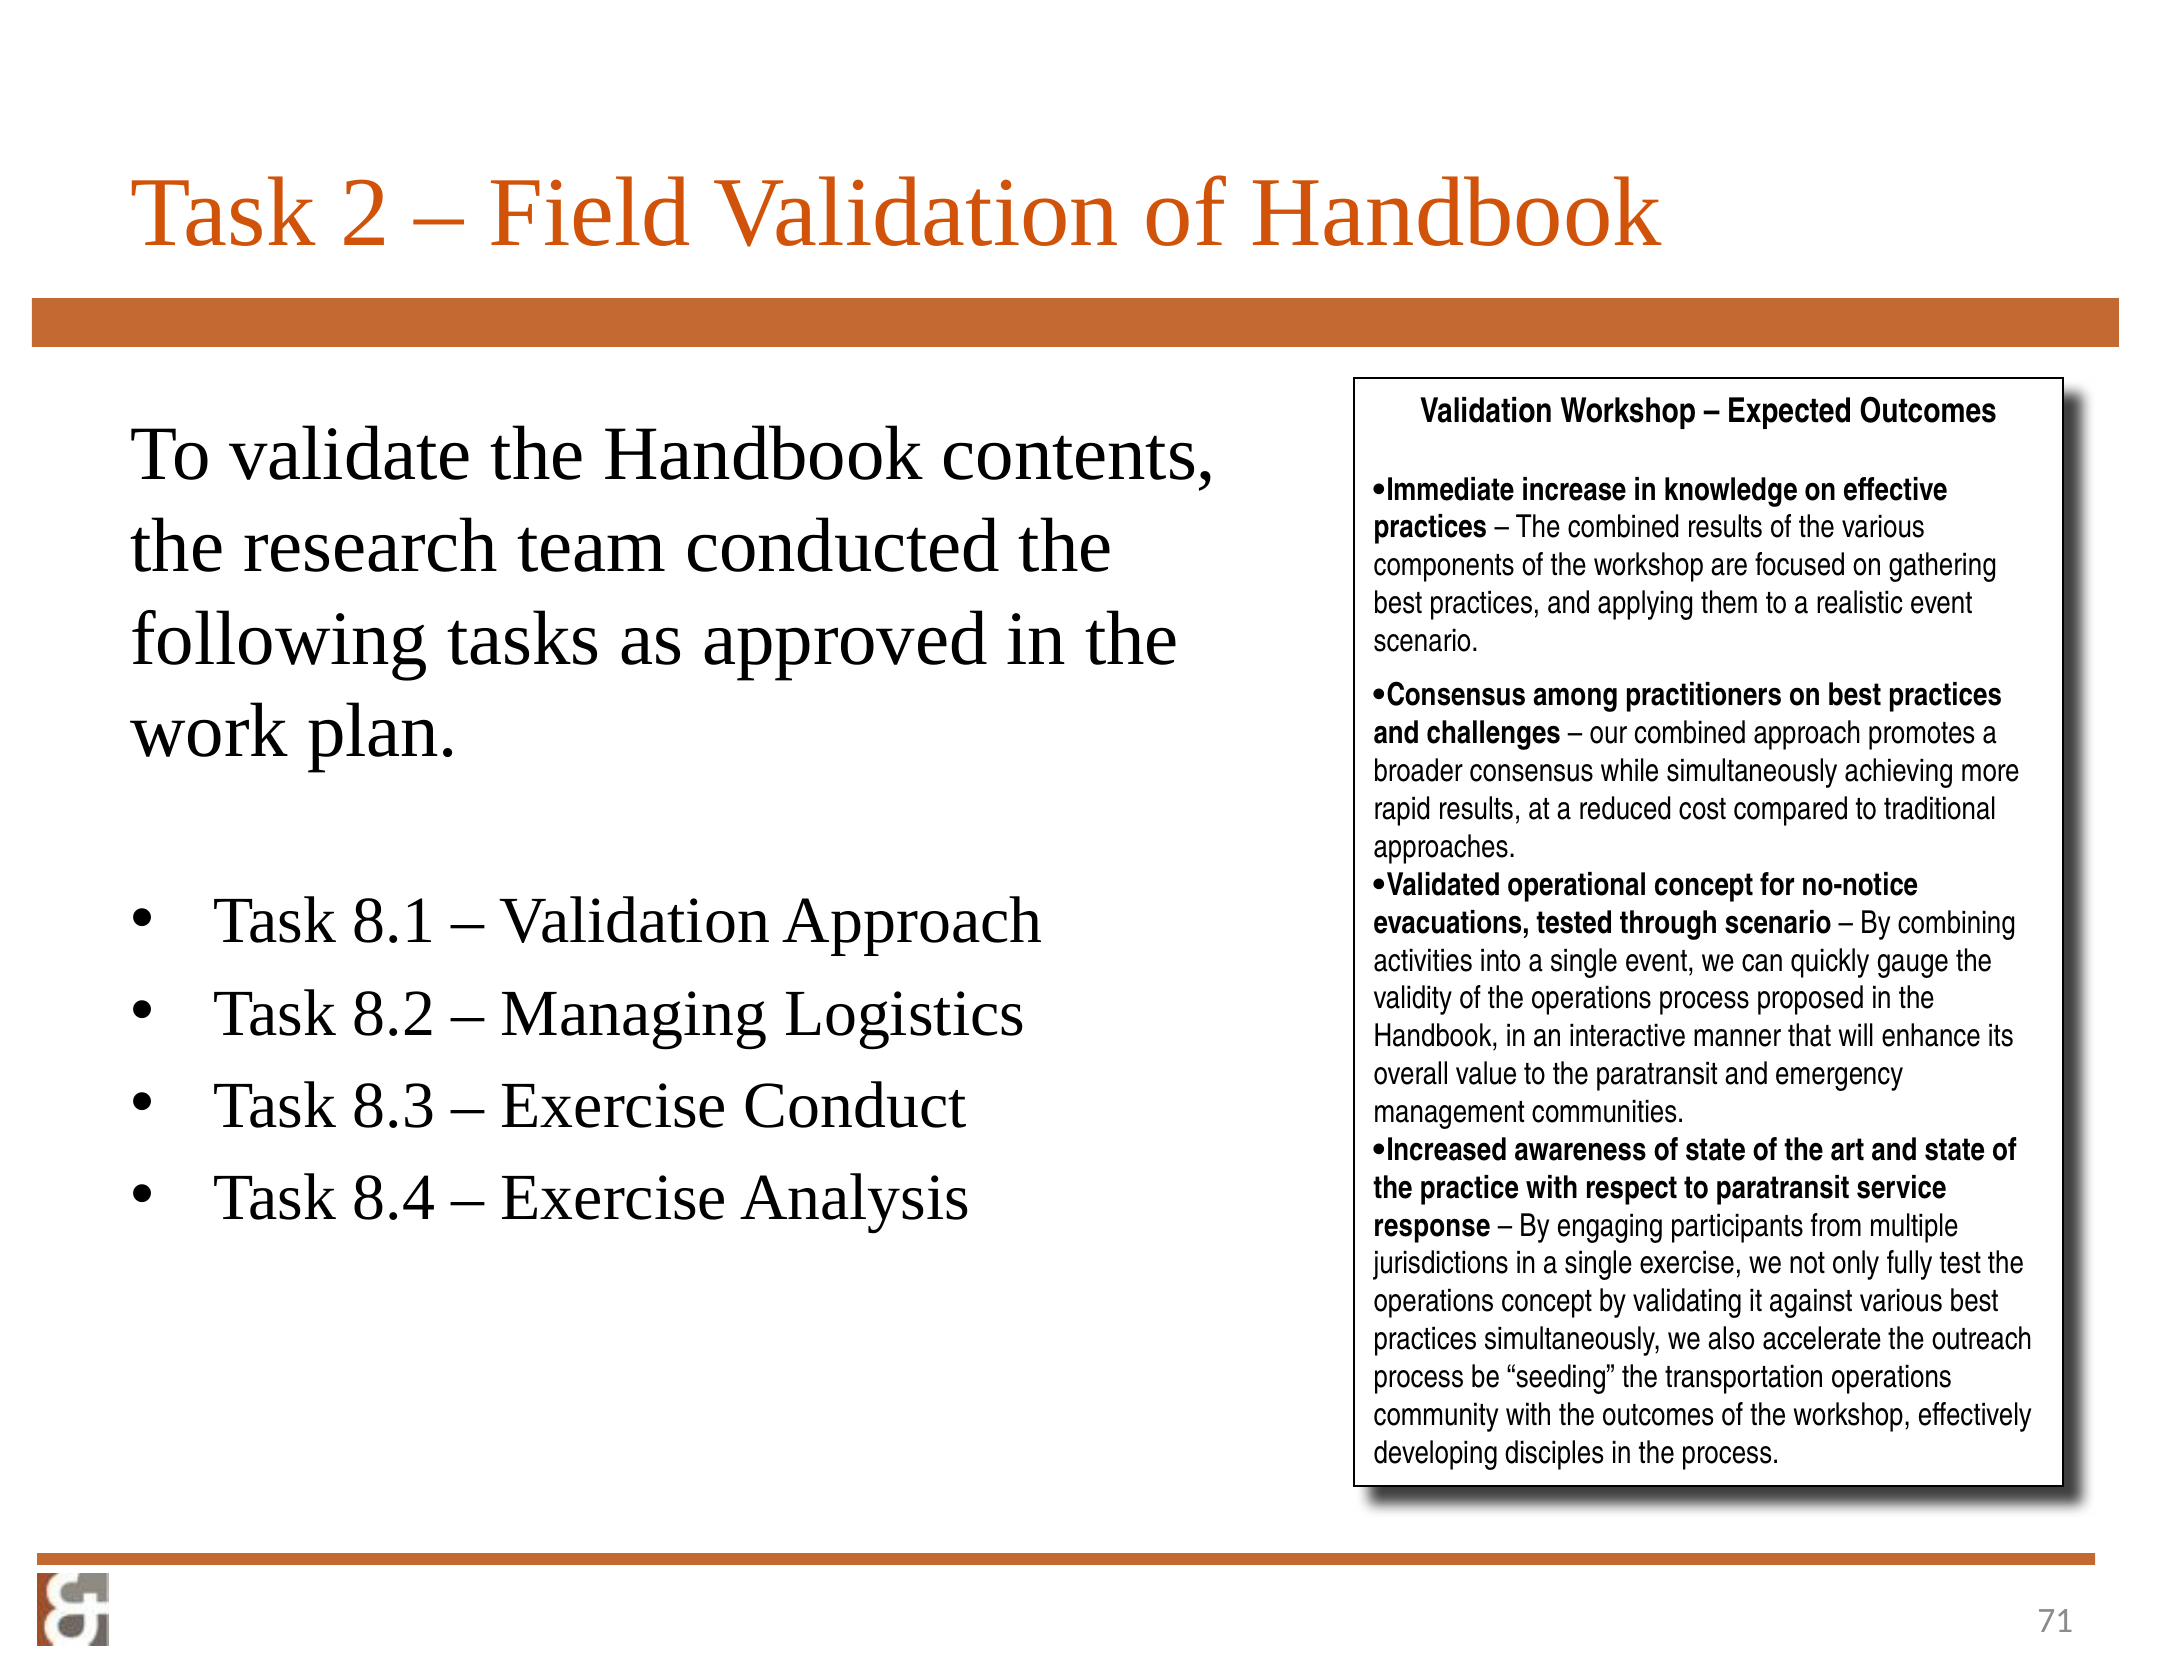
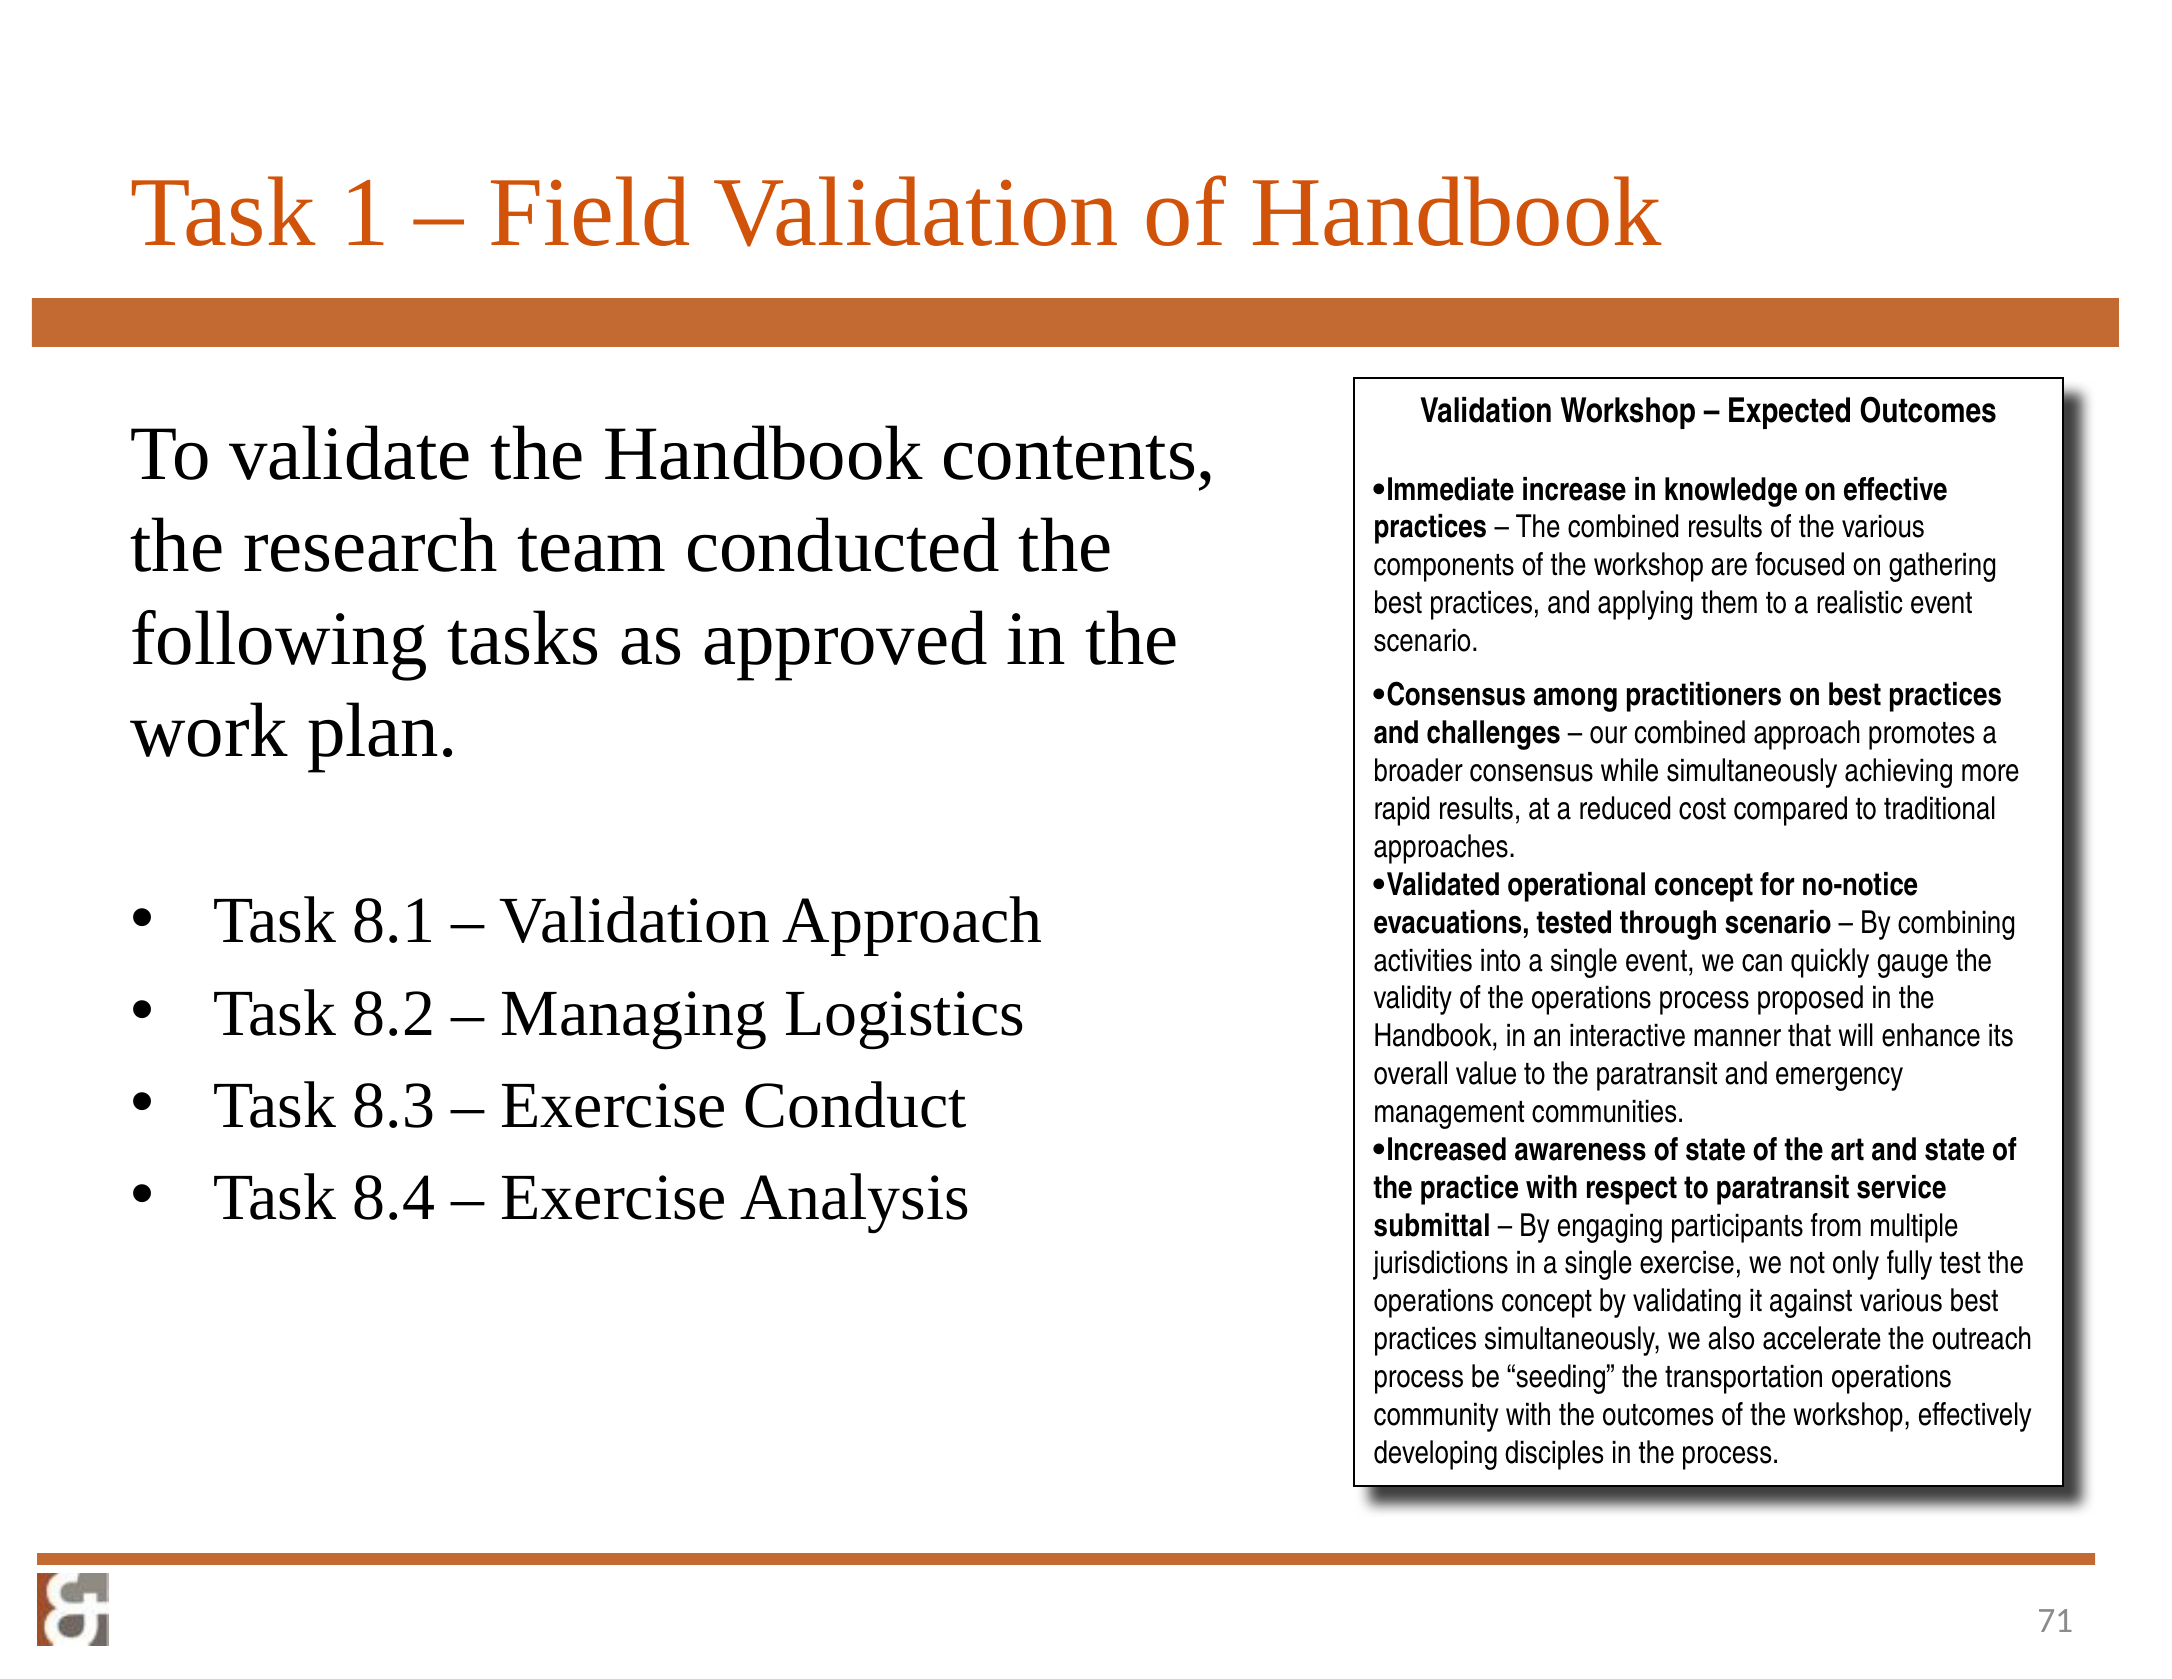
2: 2 -> 1 (365, 213)
response: response -> submittal (1432, 1225)
